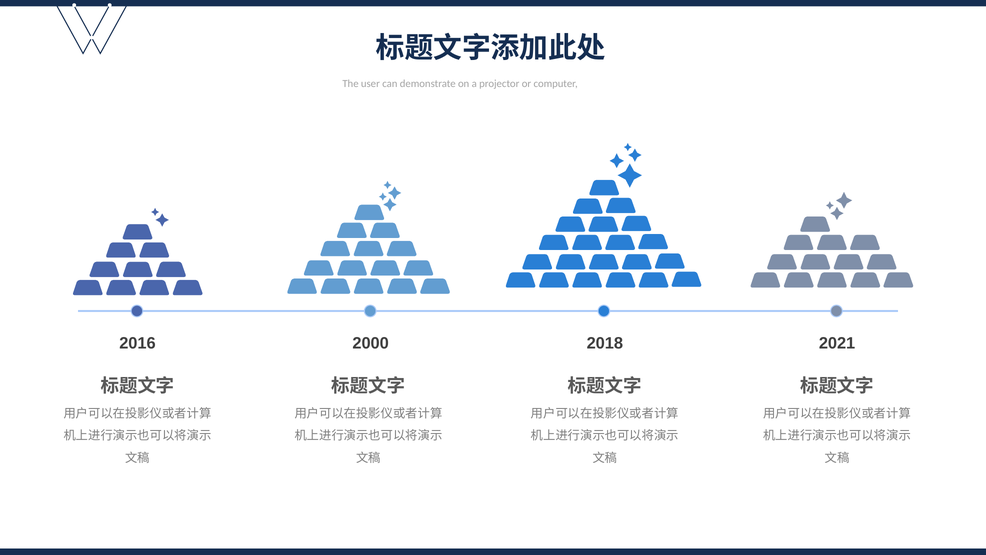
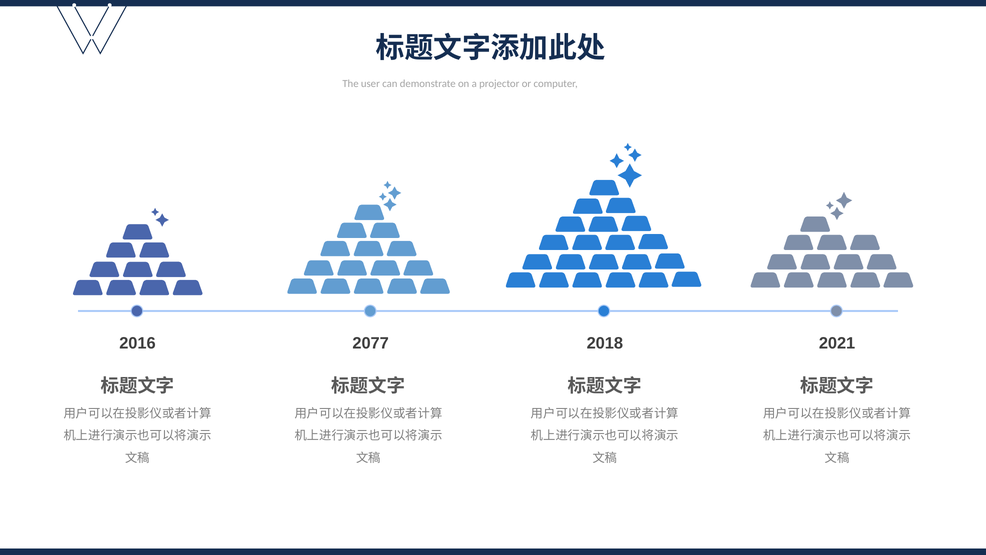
2000: 2000 -> 2077 (371, 343)
